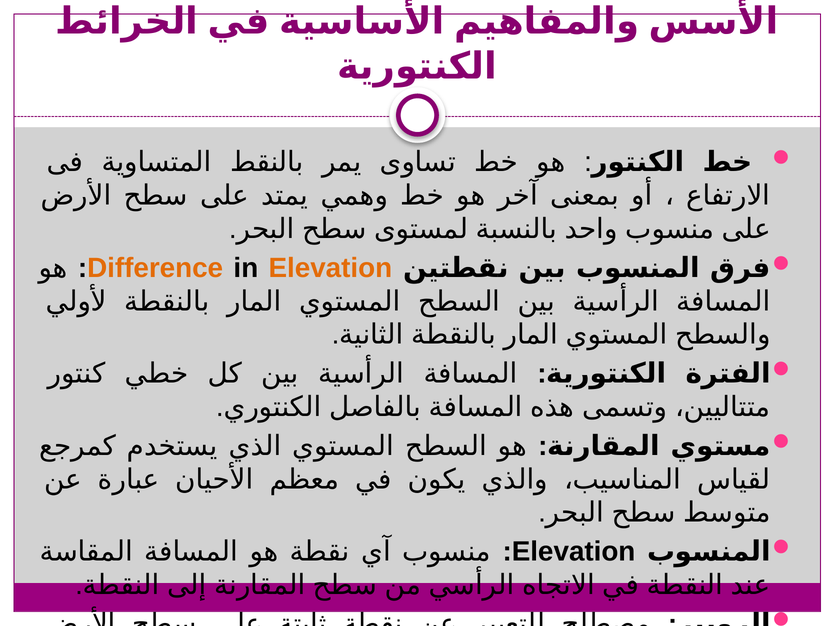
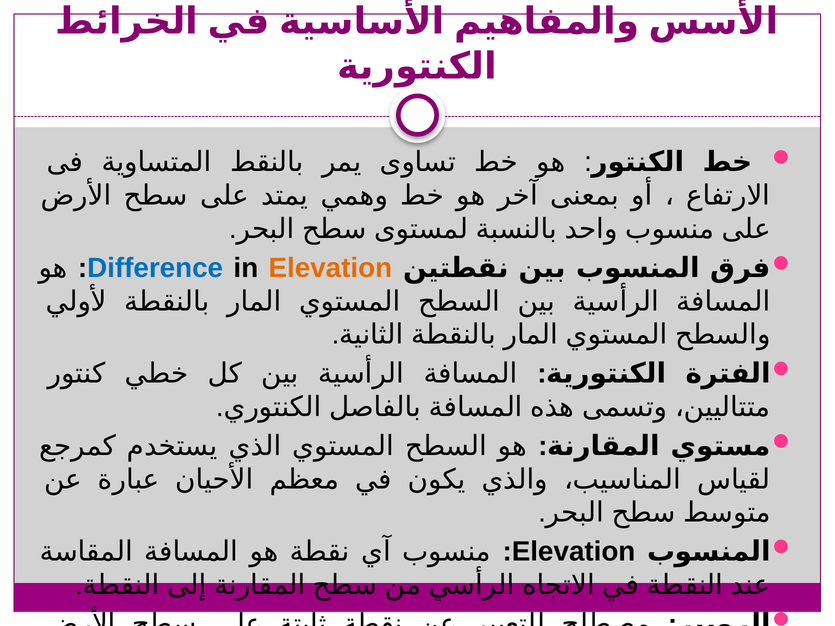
Difference colour: orange -> blue (155, 268)
